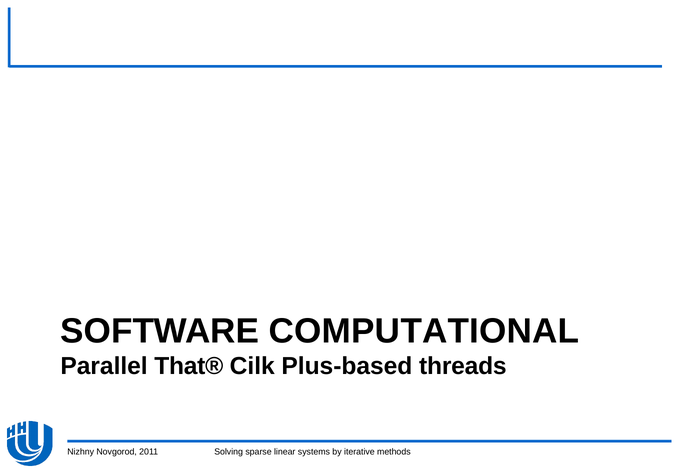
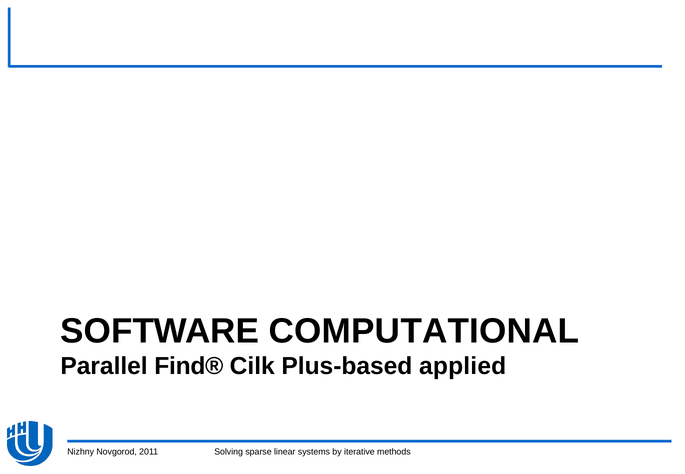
That®: That® -> Find® (189, 367)
threads: threads -> applied (463, 367)
